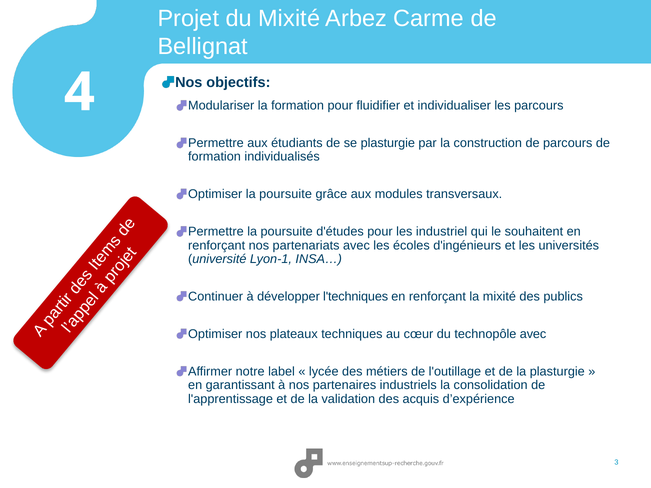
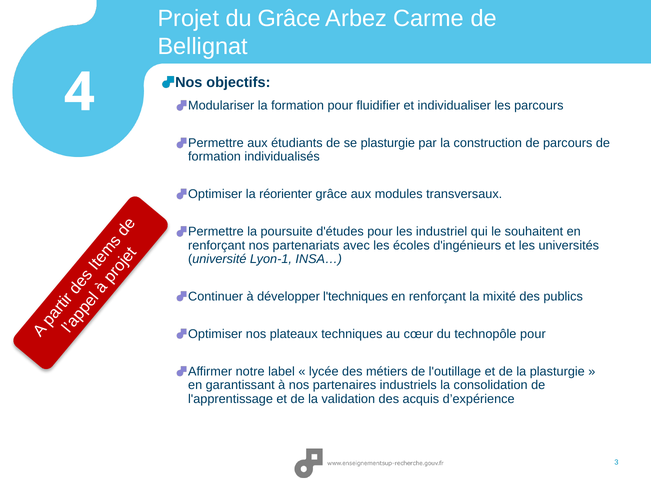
du Mixité: Mixité -> Grâce (289, 18)
Optimiser la poursuite: poursuite -> réorienter (286, 194)
technopôle avec: avec -> pour (533, 334)
